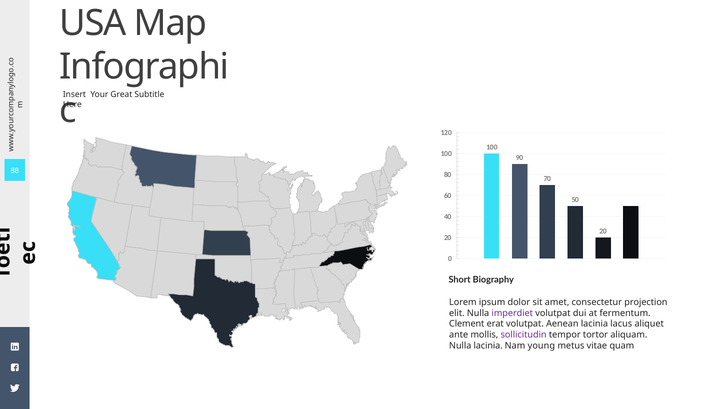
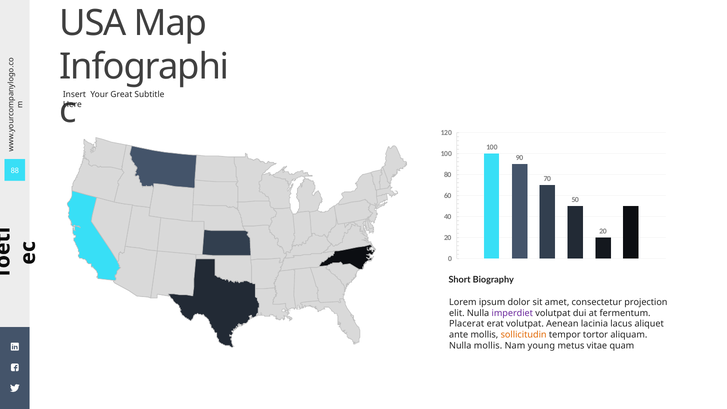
Clement: Clement -> Placerat (467, 324)
sollicitudin colour: purple -> orange (524, 335)
Nulla lacinia: lacinia -> mollis (488, 346)
